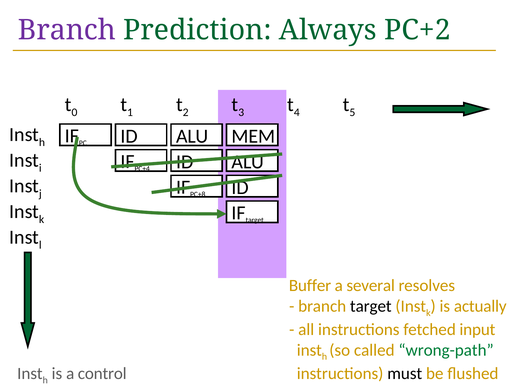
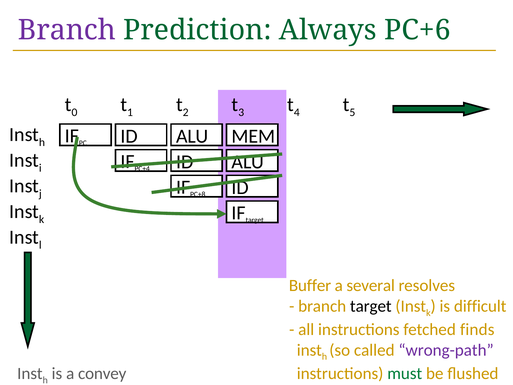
PC+2: PC+2 -> PC+6 (417, 30)
actually: actually -> difficult (480, 306)
input: input -> finds (477, 329)
wrong-path colour: green -> purple (446, 350)
must colour: black -> green (405, 373)
control: control -> convey (102, 373)
